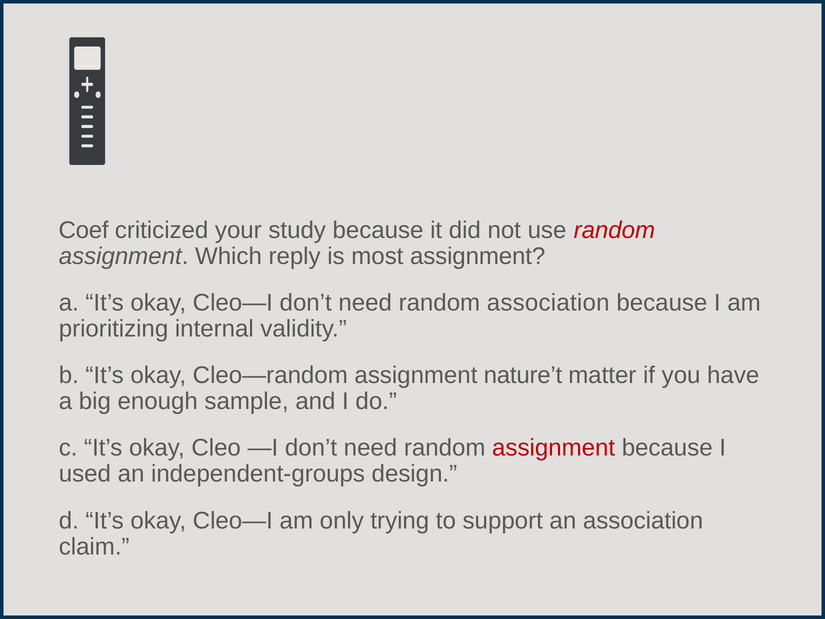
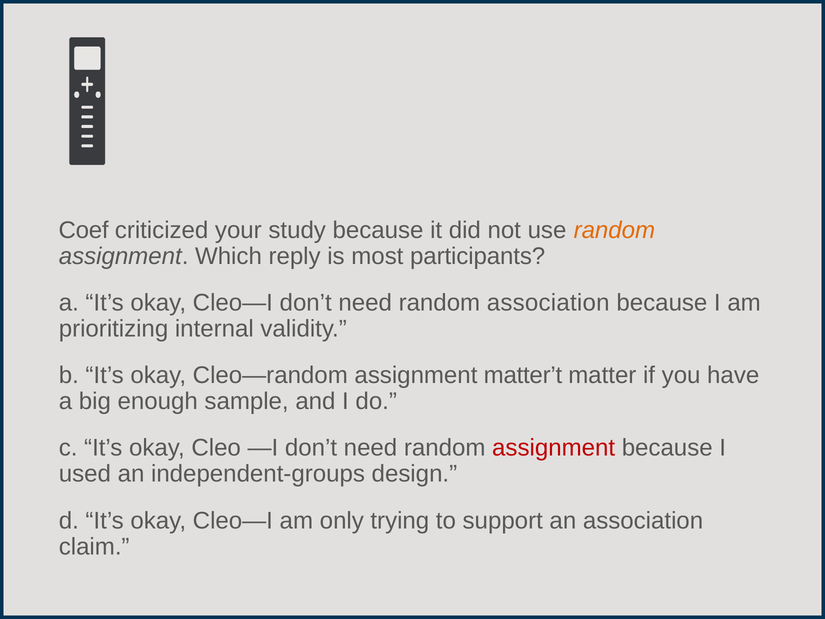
random colour: red -> orange (614, 230)
most assignment: assignment -> participants (478, 256)
nature’t: nature’t -> matter’t (523, 375)
